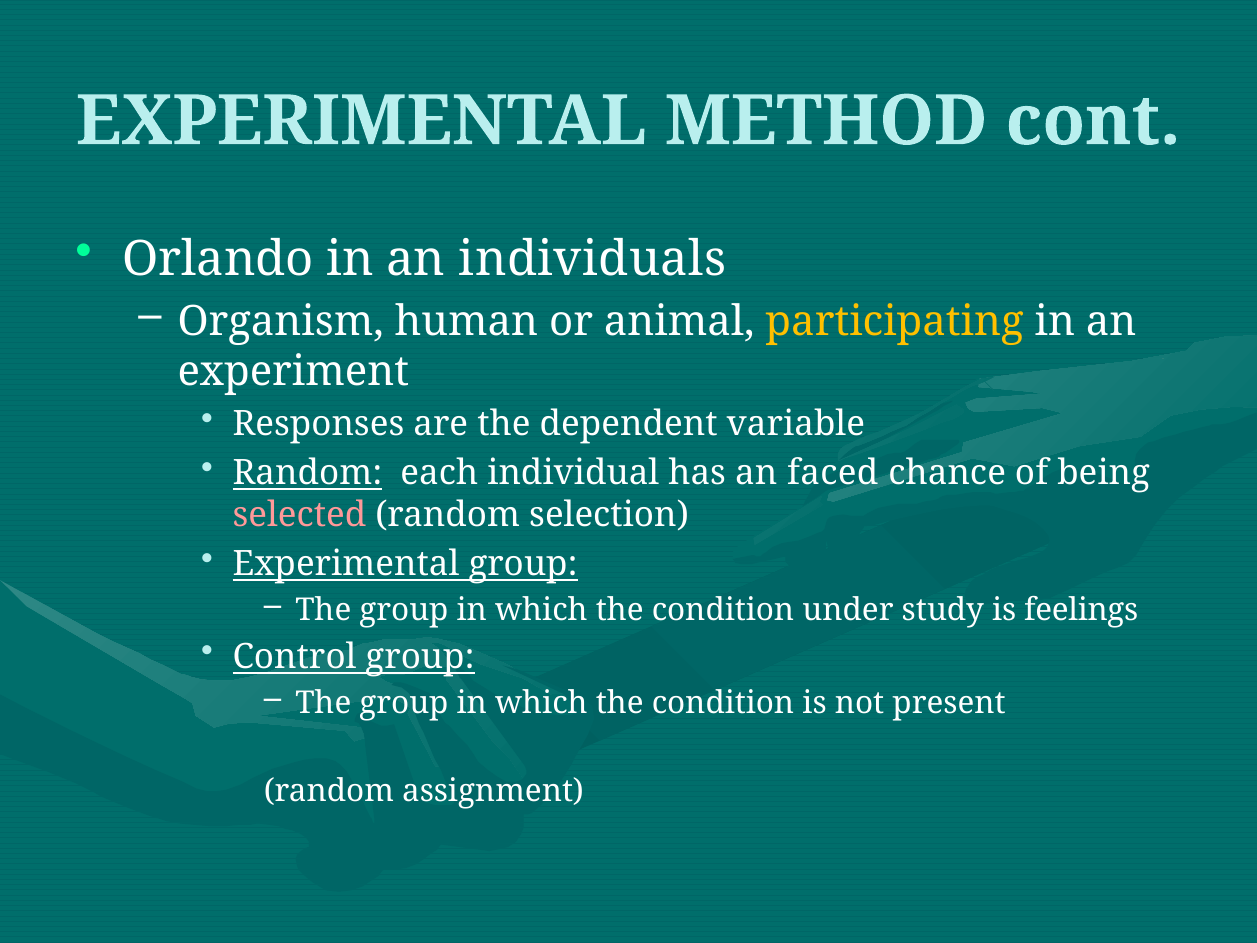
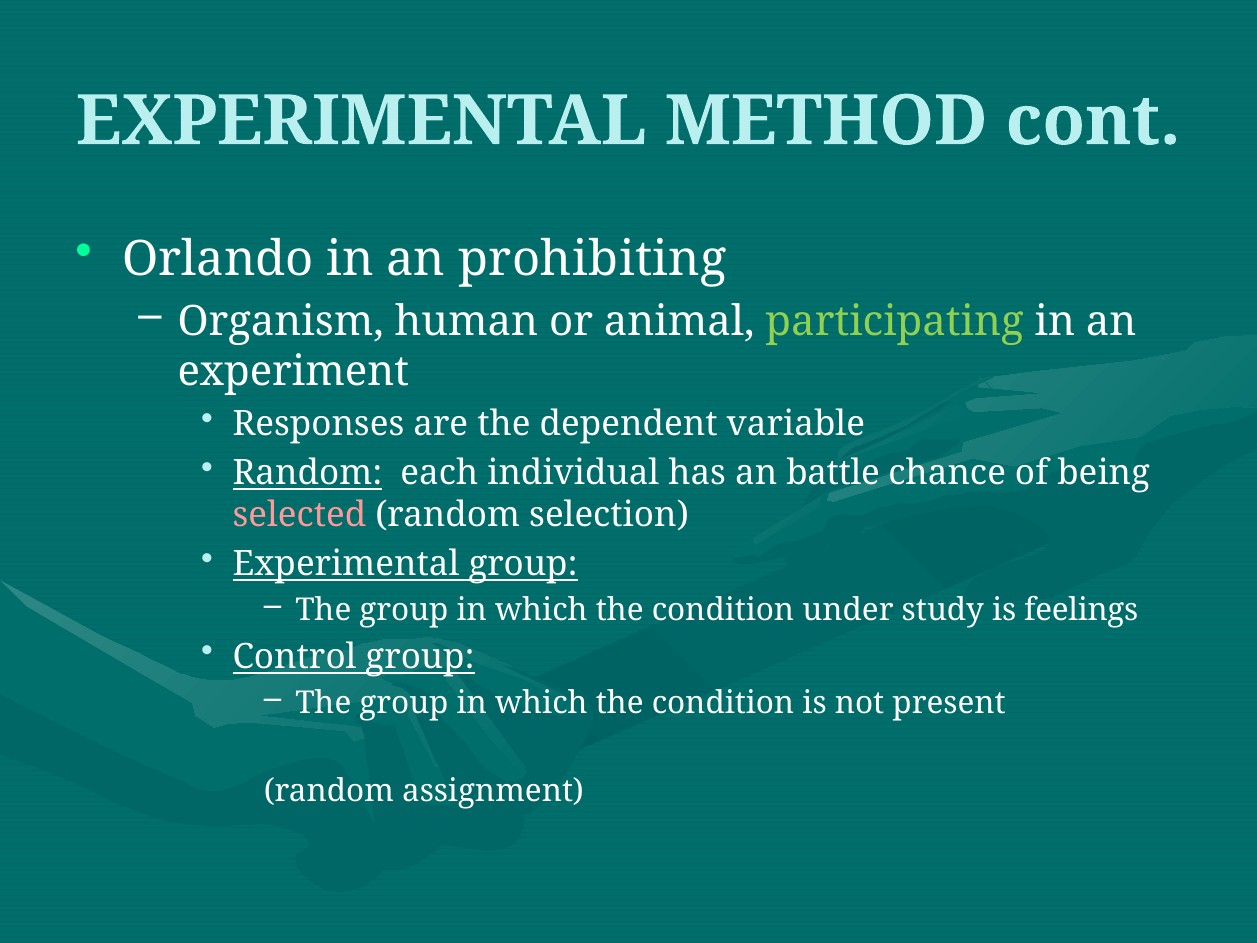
individuals: individuals -> prohibiting (593, 259)
participating colour: yellow -> light green (895, 321)
faced: faced -> battle (833, 473)
